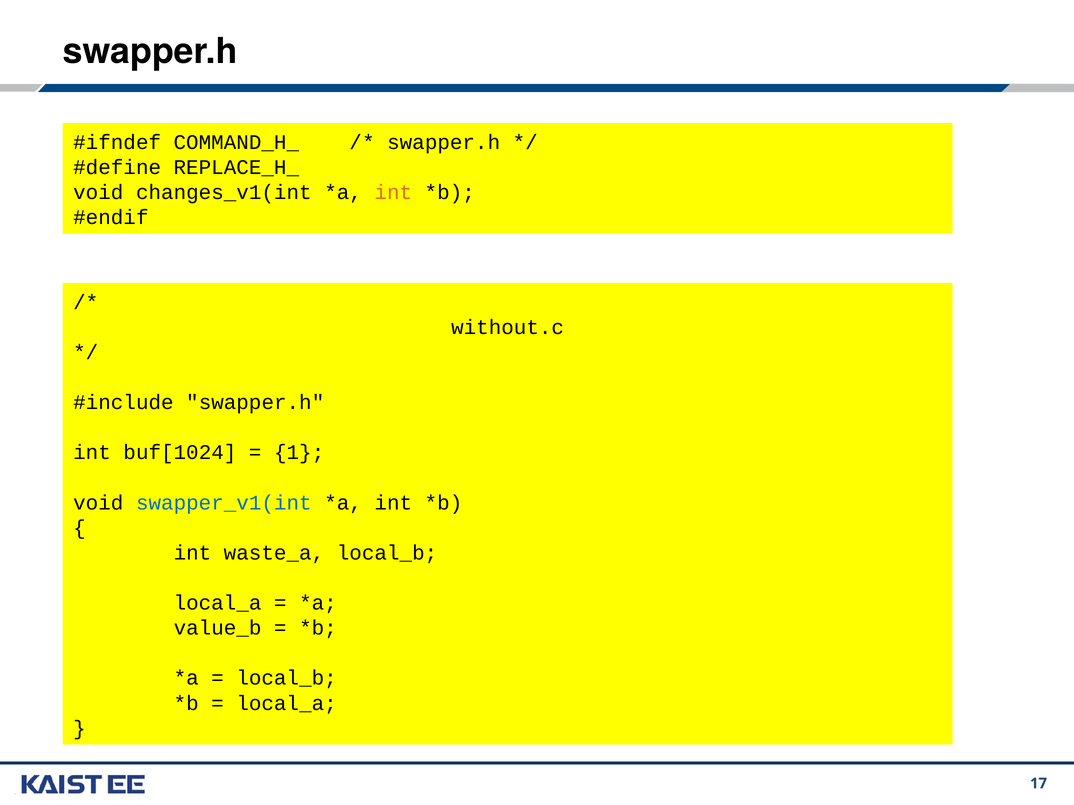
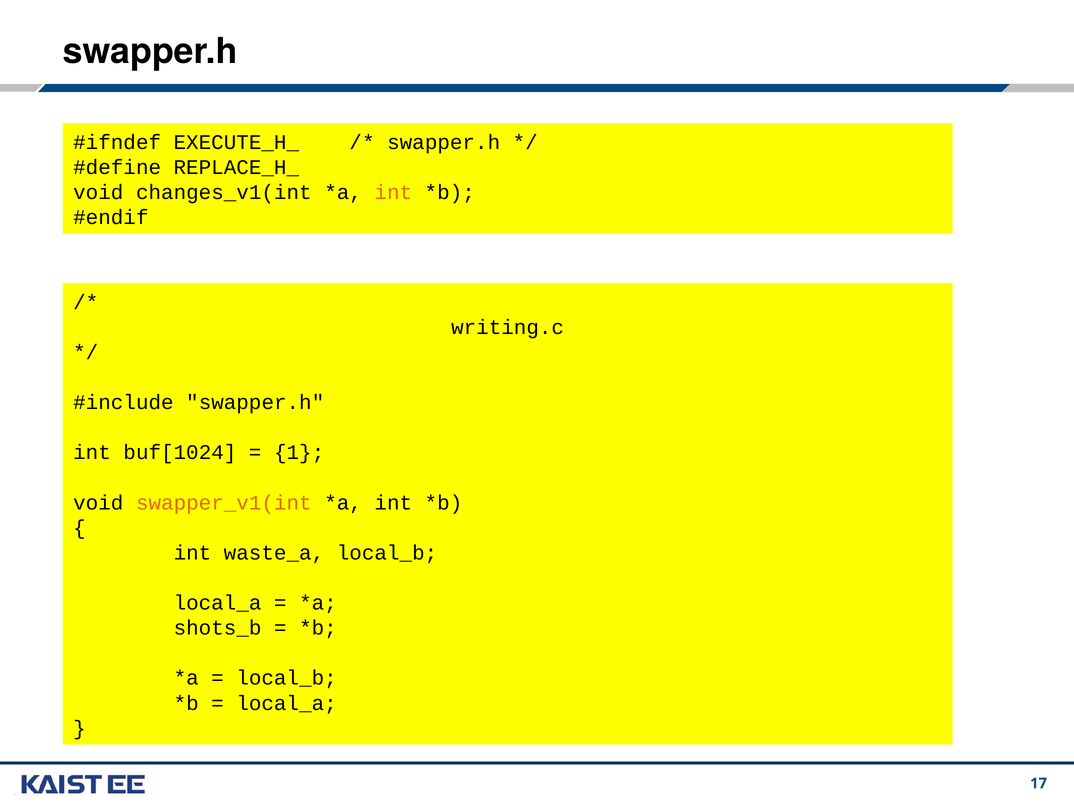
COMMAND_H_: COMMAND_H_ -> EXECUTE_H_ (236, 142)
without.c: without.c -> writing.c (508, 327)
swapper_v1(int colour: blue -> orange (224, 503)
value_b: value_b -> shots_b (218, 628)
